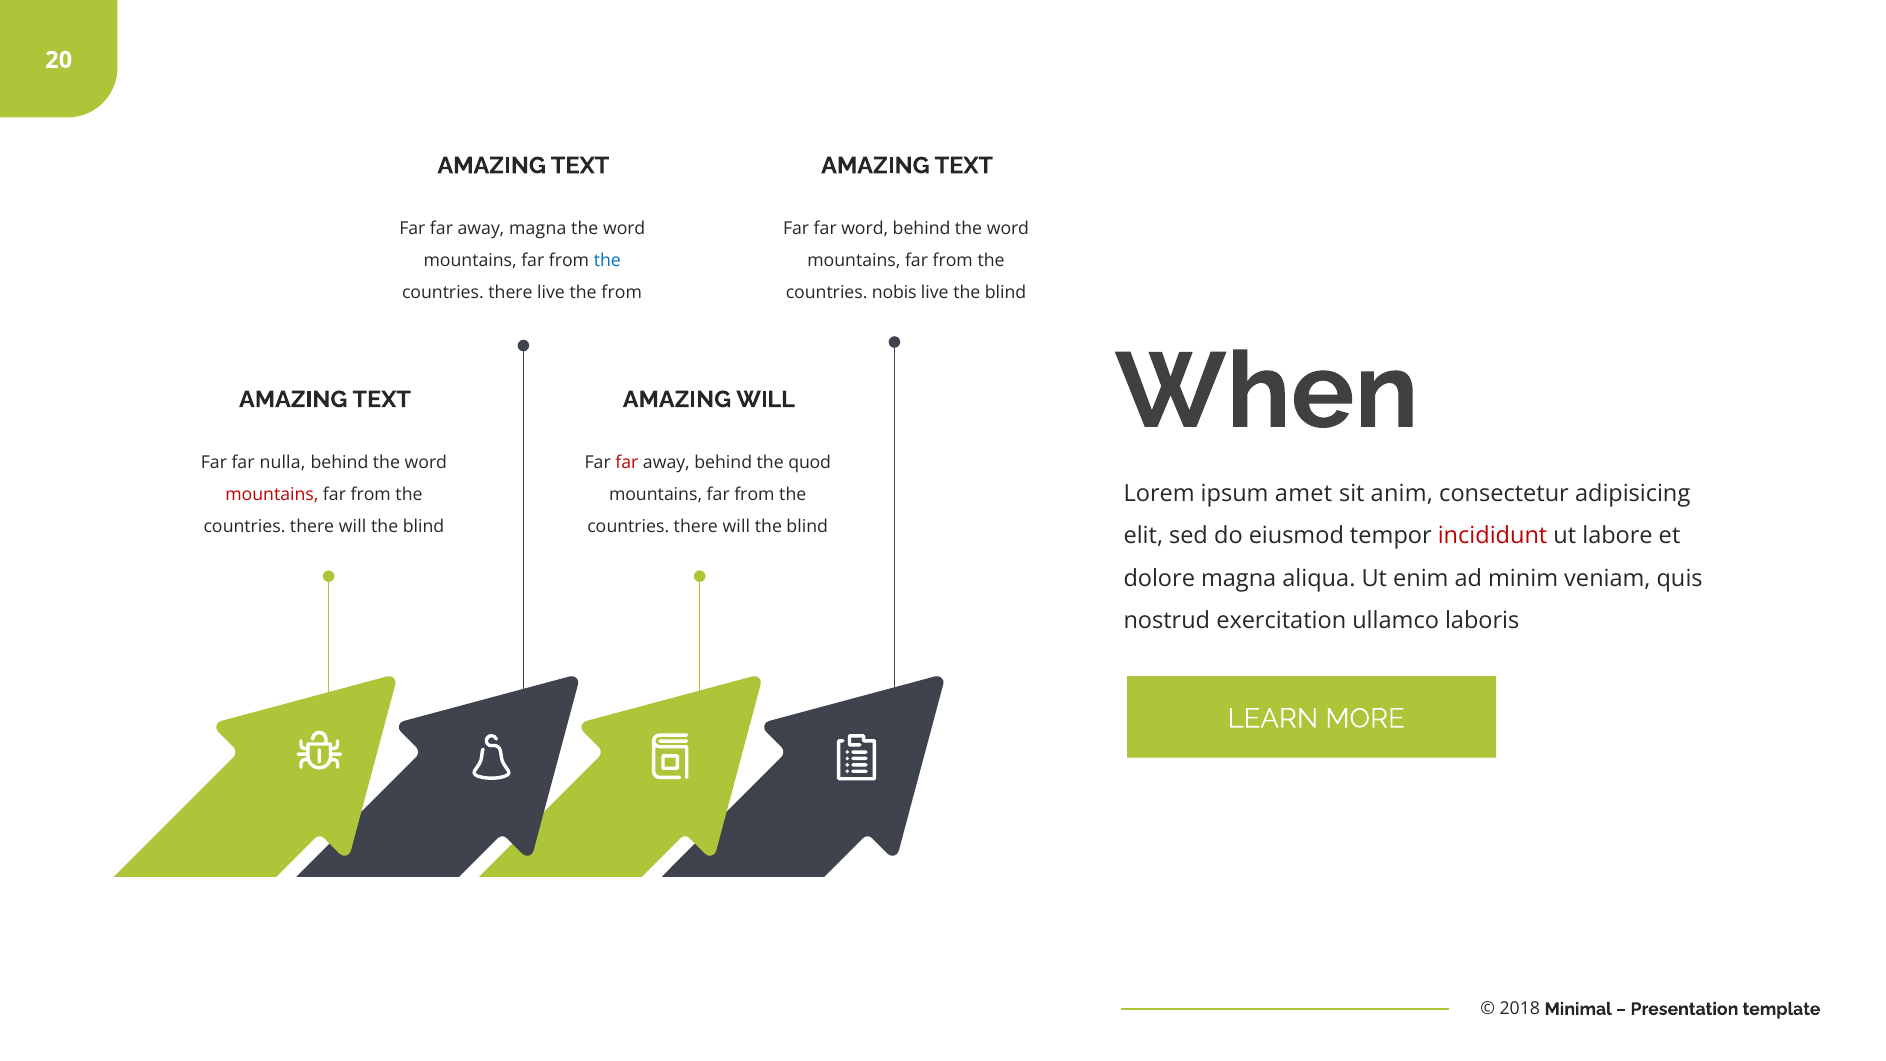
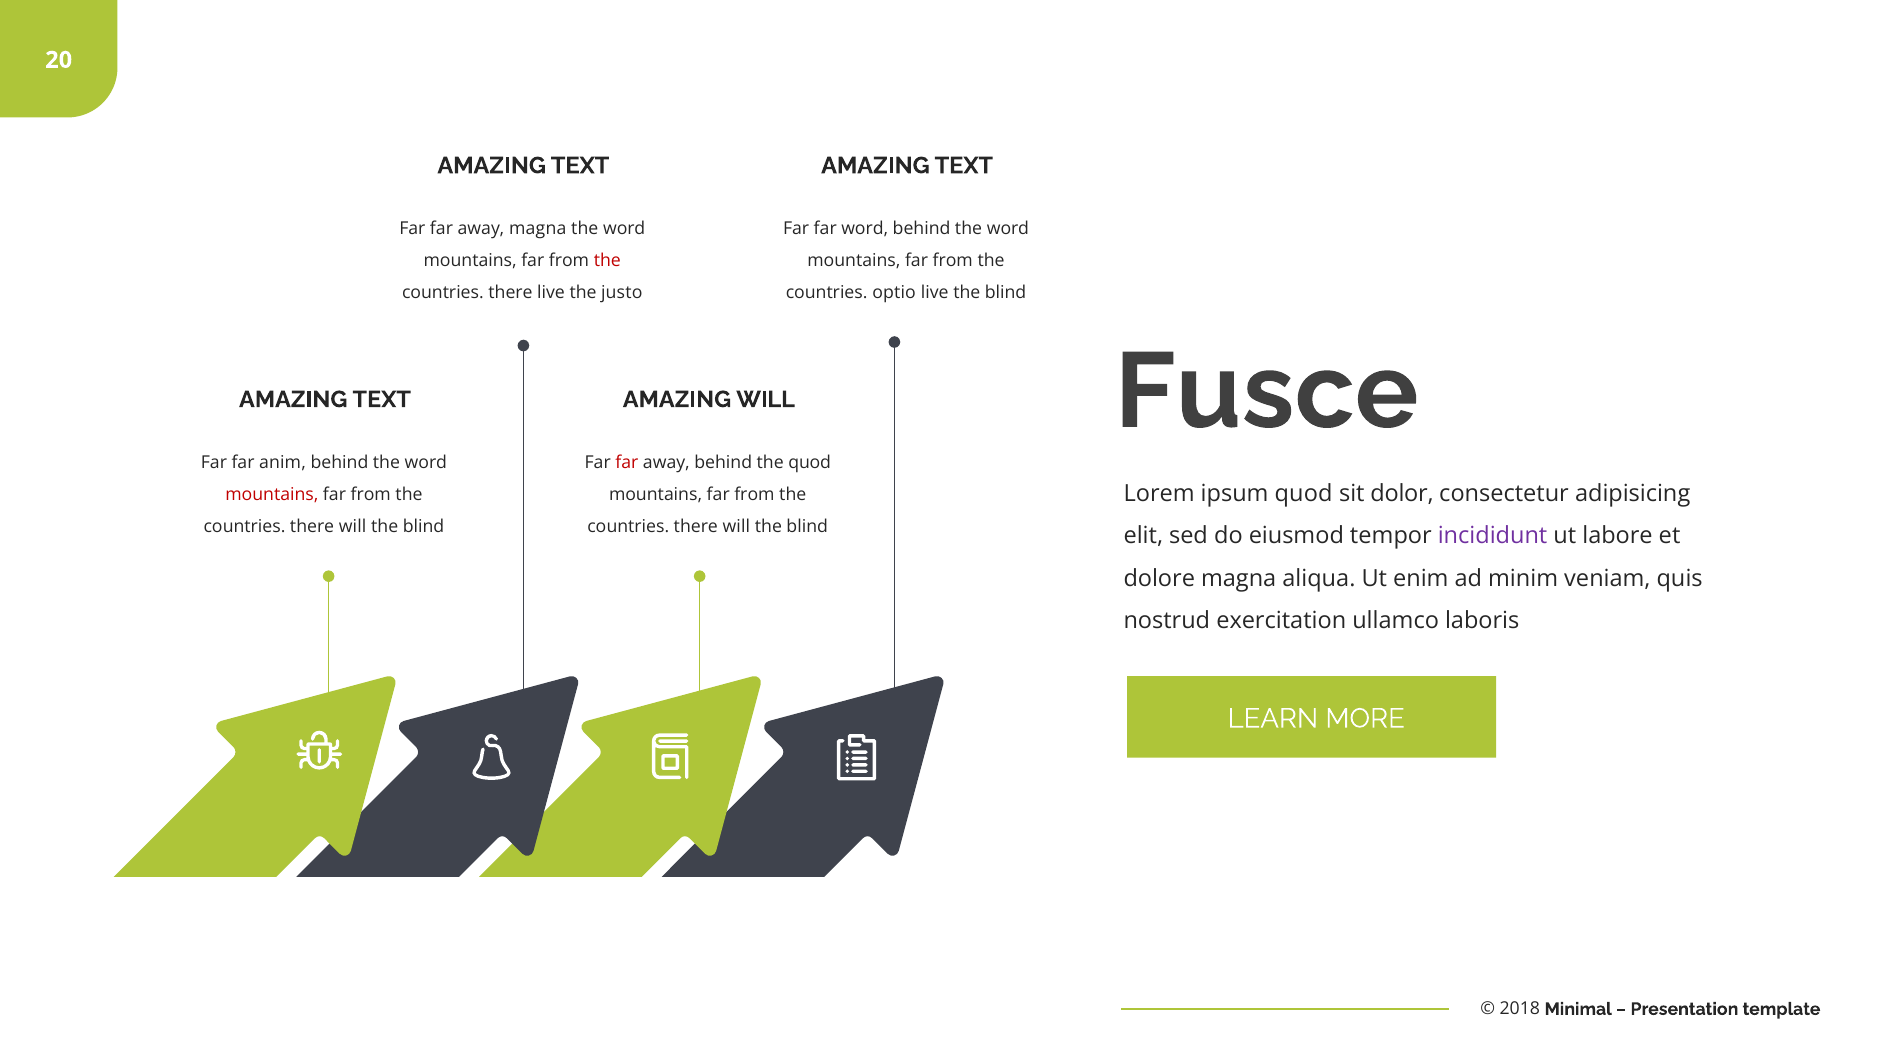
the colour: blue -> red (607, 261)
the from: from -> justo (622, 293)
nobis: nobis -> optio (894, 293)
When: When -> Fusce (1267, 392)
nulla: nulla -> anim (283, 463)
ipsum amet: amet -> quod (1304, 494)
anim: anim -> dolor (1402, 494)
incididunt colour: red -> purple (1493, 536)
